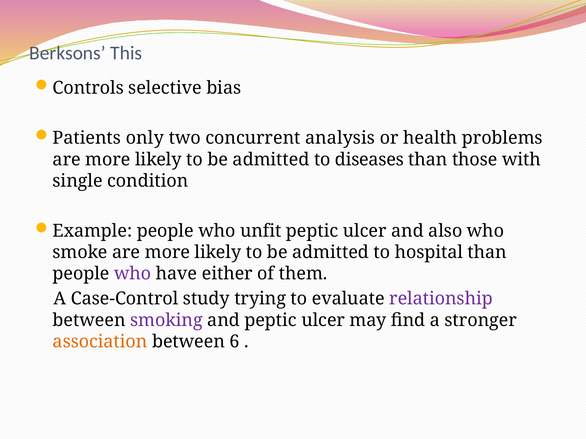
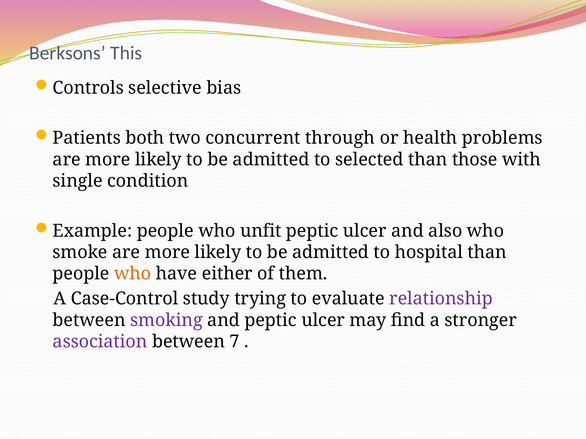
only: only -> both (145, 138)
analysis: analysis -> through (340, 138)
diseases: diseases -> selected (369, 160)
who colour: purple -> orange (133, 274)
association colour: orange -> purple (100, 342)
6: 6 -> 7 (235, 342)
